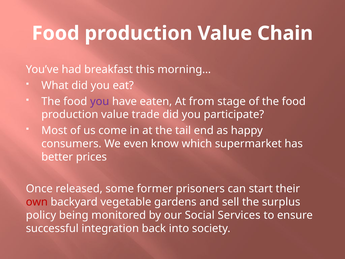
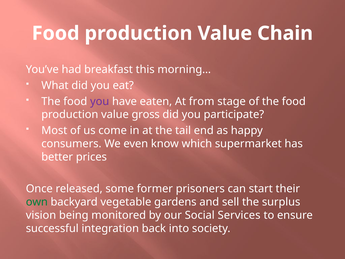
trade: trade -> gross (146, 114)
own colour: red -> green (37, 202)
policy: policy -> vision (41, 215)
